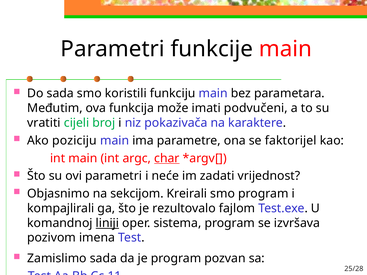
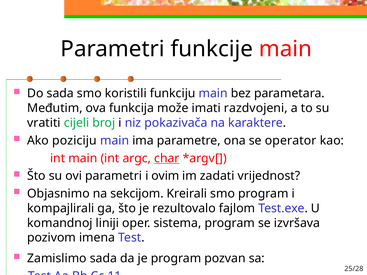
podvučeni: podvučeni -> razdvojeni (256, 108)
faktorijel: faktorijel -> operator (291, 141)
neće: neće -> ovim (165, 176)
liniji underline: present -> none (107, 223)
